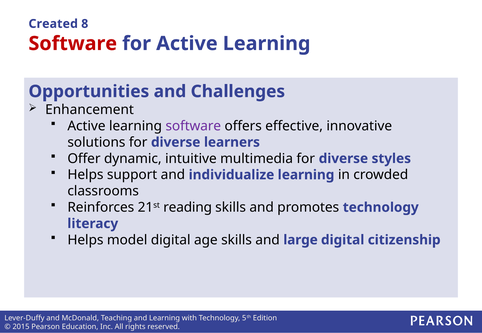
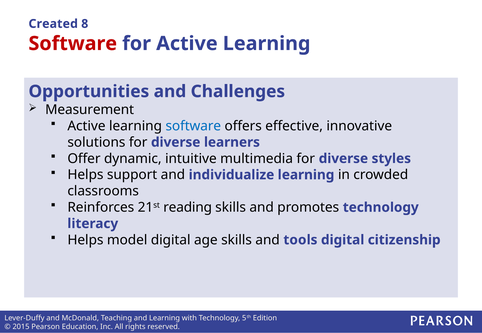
Enhancement: Enhancement -> Measurement (90, 110)
software colour: purple -> blue (193, 126)
large: large -> tools (300, 240)
